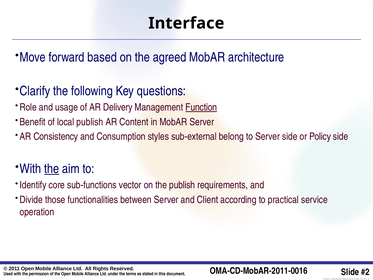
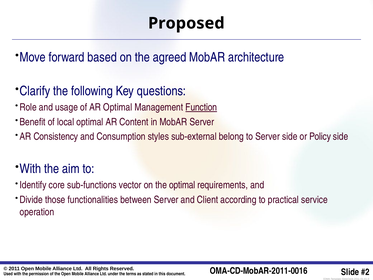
Interface: Interface -> Proposed (186, 23)
AR Delivery: Delivery -> Optimal (118, 107)
local publish: publish -> optimal (90, 122)
the underline: present -> none (52, 169)
the publish: publish -> optimal (182, 185)
